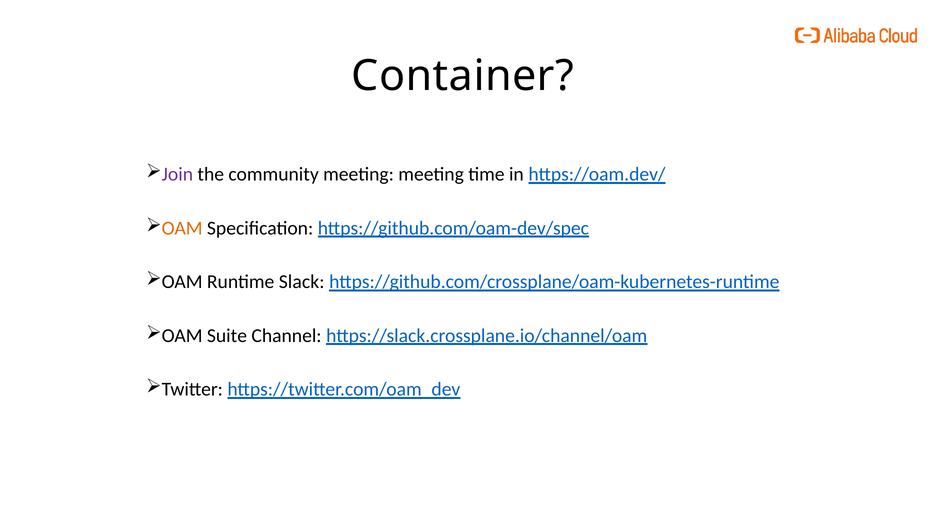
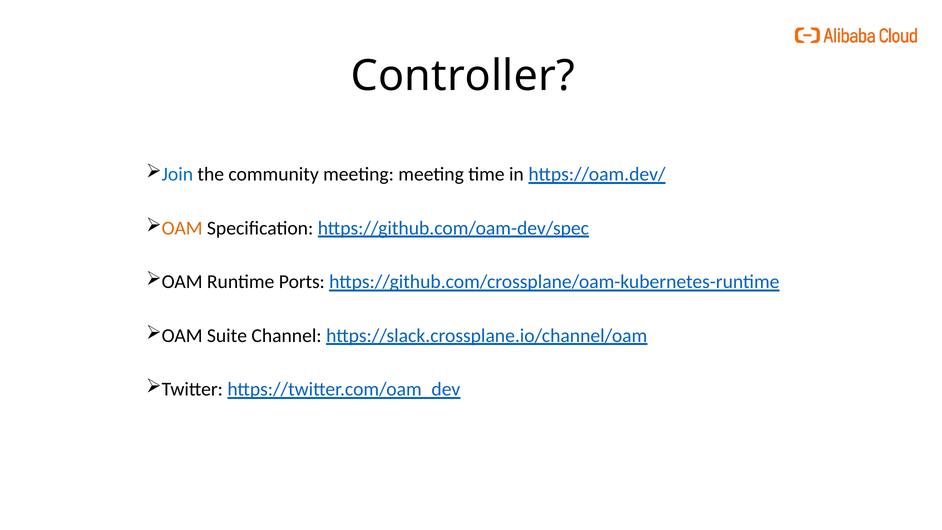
Container: Container -> Controller (463, 76)
Join colour: purple -> blue (177, 174)
Slack: Slack -> Ports (302, 282)
